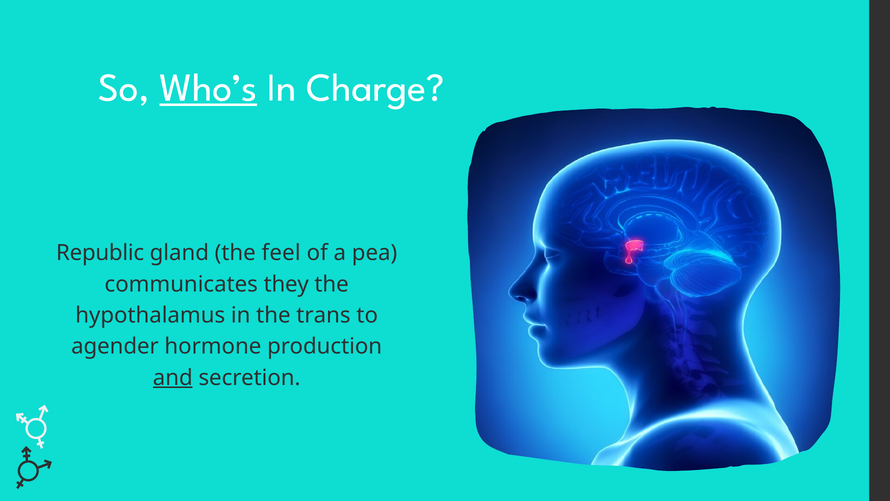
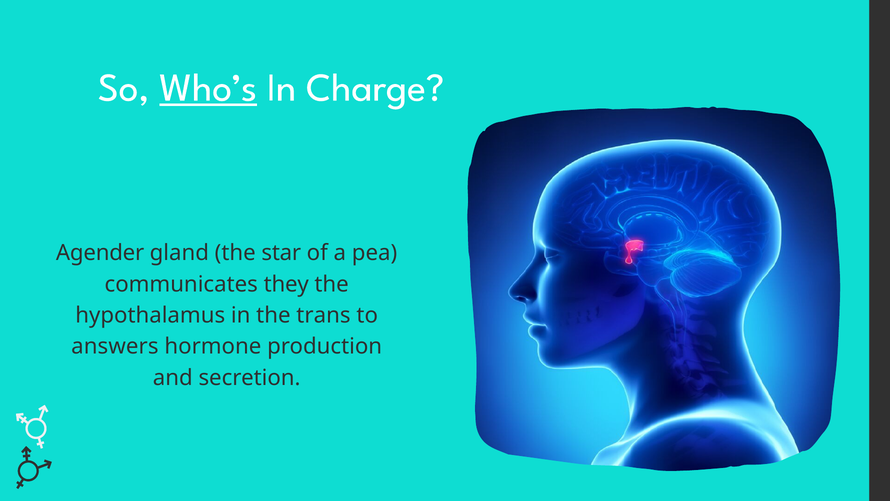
Republic: Republic -> Agender (100, 253)
feel: feel -> star (281, 253)
agender: agender -> answers (115, 346)
and underline: present -> none (173, 378)
